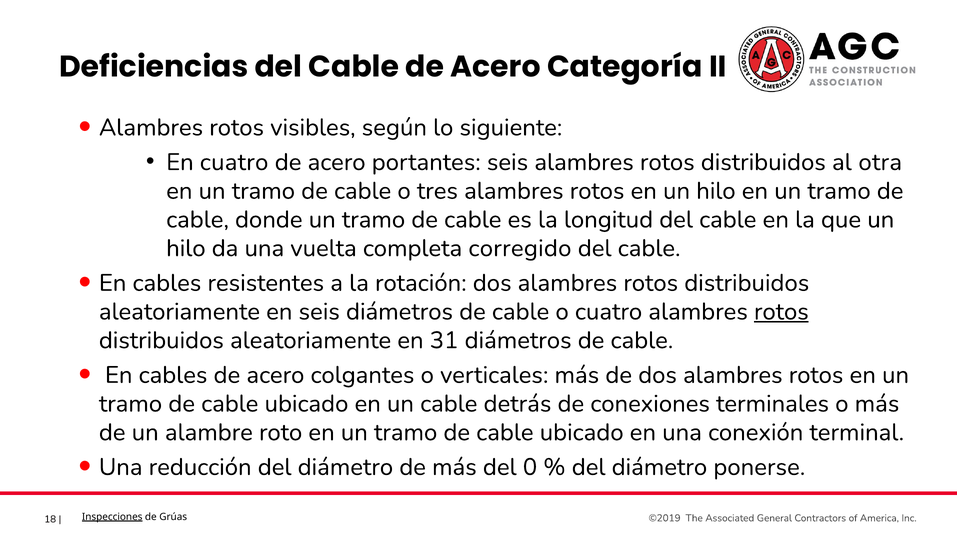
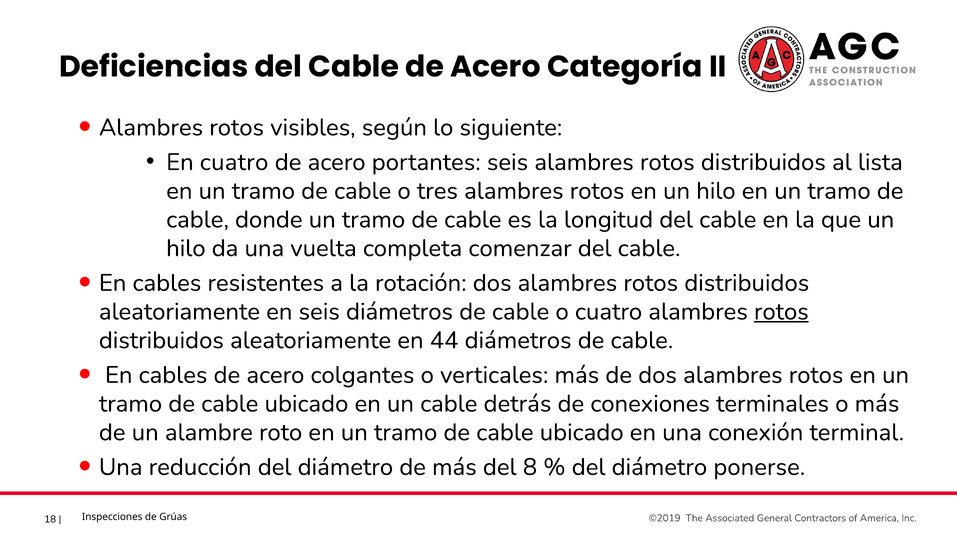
otra: otra -> lista (880, 162)
corregido: corregido -> comenzar (520, 248)
31: 31 -> 44 (444, 340)
0: 0 -> 8 (530, 467)
Inspecciones underline: present -> none (112, 517)
